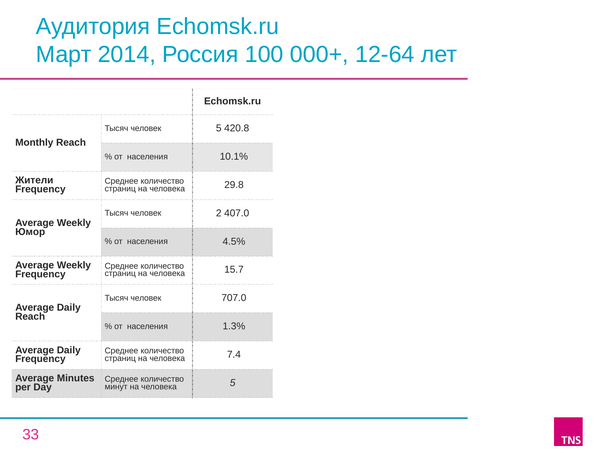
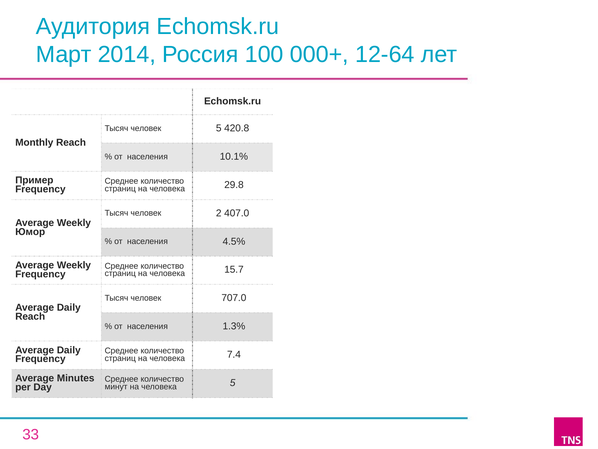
Жители: Жители -> Пример (34, 180)
